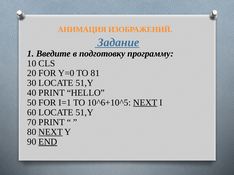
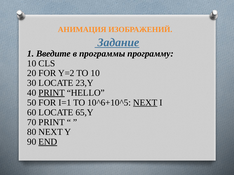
подготовку: подготовку -> программы (102, 54)
Y=0: Y=0 -> Y=2 (66, 73)
TO 81: 81 -> 10 (95, 73)
30 LOCATE 51,Y: 51,Y -> 23,Y (85, 83)
PRINT underline: none -> present (52, 93)
60 LOCATE 51,Y: 51,Y -> 65,Y (85, 113)
NEXT underline: present -> none (51, 132)
